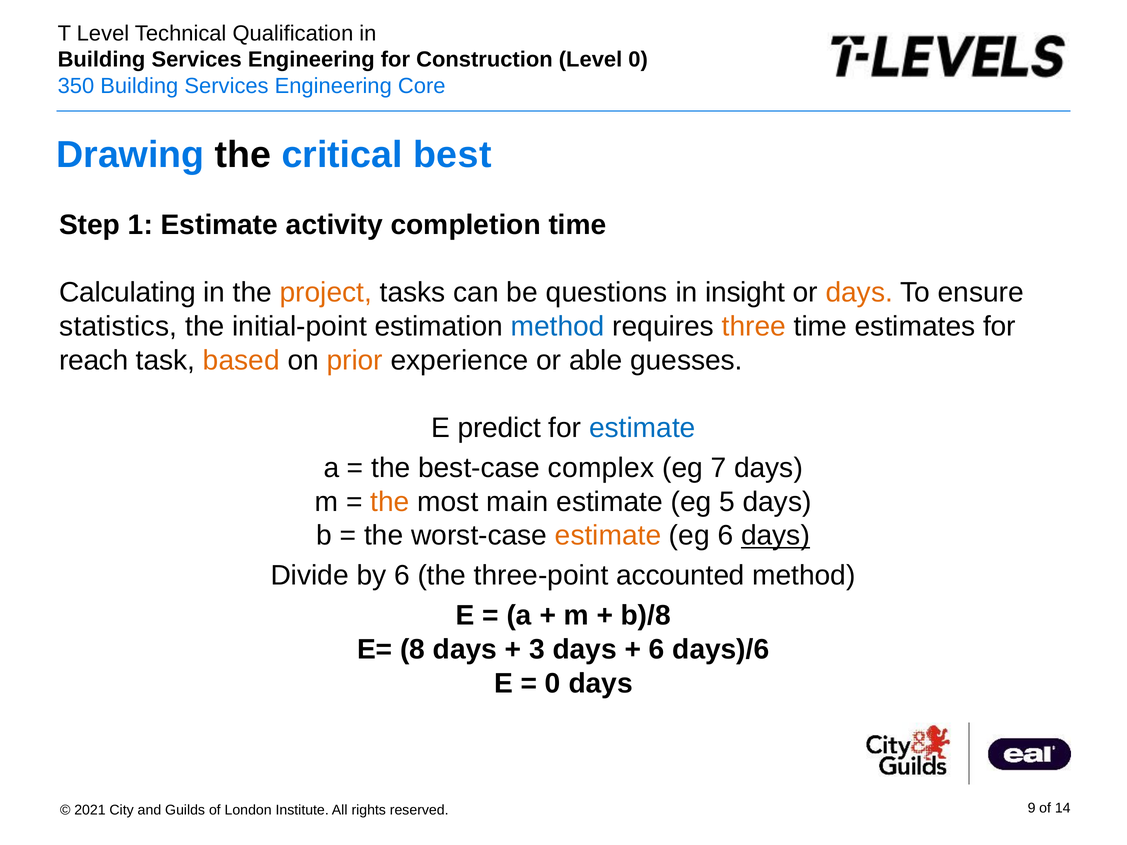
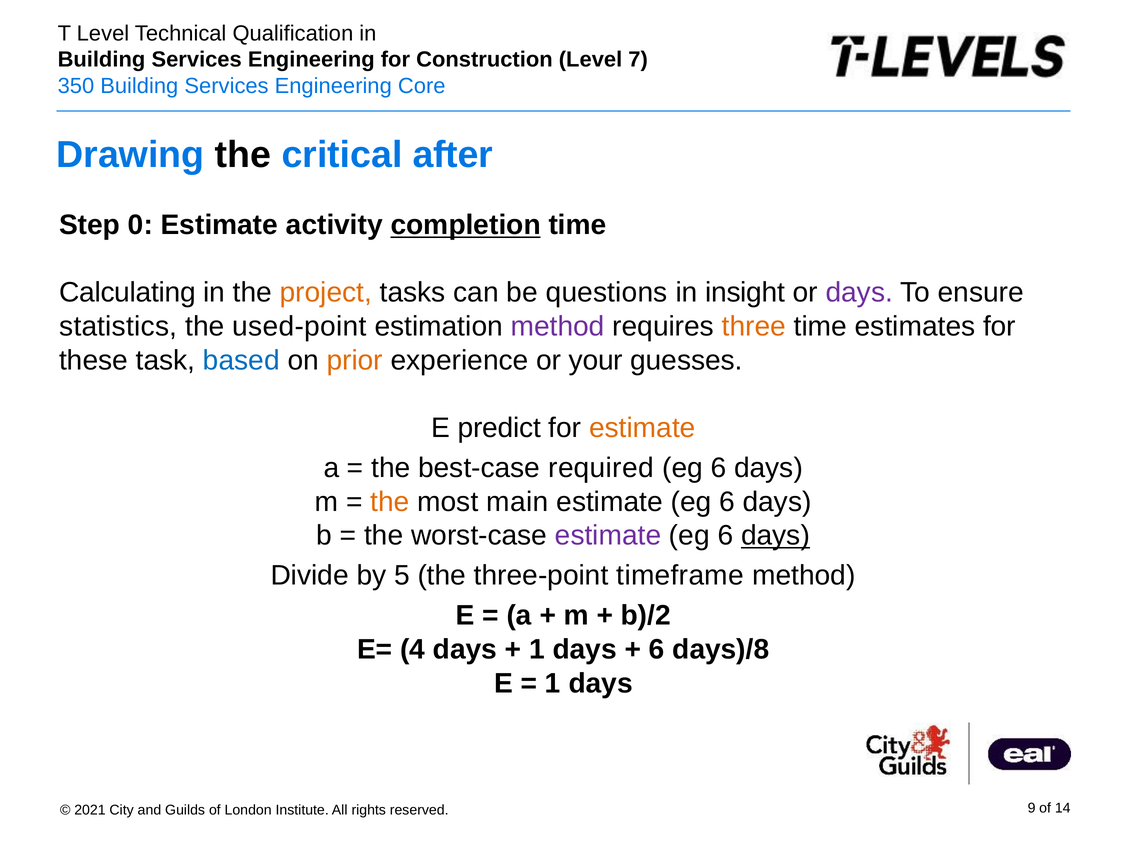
0: 0 -> 7 (638, 60)
best: best -> after (453, 155)
1: 1 -> 0 (140, 225)
completion underline: none -> present (466, 225)
days colour: orange -> purple (859, 293)
initial-point: initial-point -> used-point (299, 327)
method colour: blue -> purple (558, 327)
reach: reach -> these (94, 360)
based colour: orange -> blue (241, 360)
able: able -> your (596, 360)
estimate colour: blue -> orange (642, 428)
complex: complex -> required (601, 468)
7: 7 -> 6 (718, 468)
5: 5 -> 6 (727, 502)
estimate colour: orange -> purple (608, 536)
by 6: 6 -> 5 (402, 576)
accounted: accounted -> timeframe (680, 576)
b)/8: b)/8 -> b)/2 (646, 616)
8: 8 -> 4 (413, 650)
3: 3 -> 1 (537, 650)
days)/6: days)/6 -> days)/8 (721, 650)
0: 0 -> 1 (553, 683)
